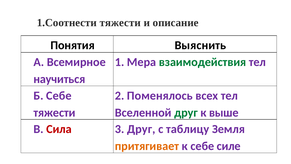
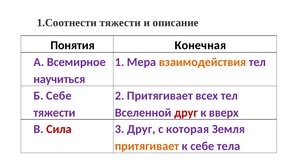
Выяснить: Выяснить -> Конечная (200, 45)
взаимодействия colour: green -> orange (203, 62)
2 Поменялось: Поменялось -> Притягивает (160, 95)
друг colour: green -> red (186, 112)
выше: выше -> вверх (224, 112)
таблицу: таблицу -> которая (188, 129)
силе: силе -> тела (229, 146)
